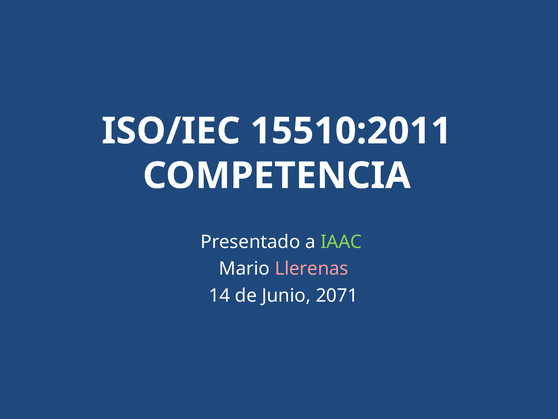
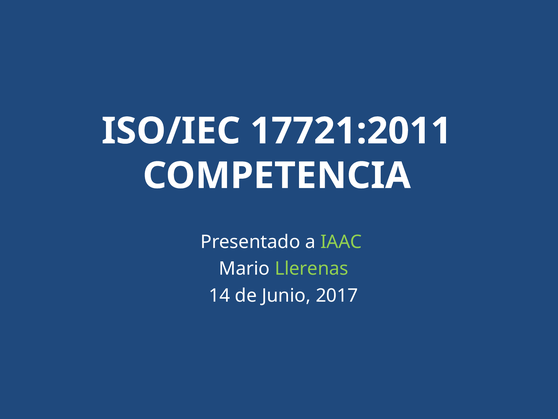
15510:2011: 15510:2011 -> 17721:2011 (351, 131)
Llerenas colour: pink -> light green (312, 269)
2071: 2071 -> 2017 (337, 295)
